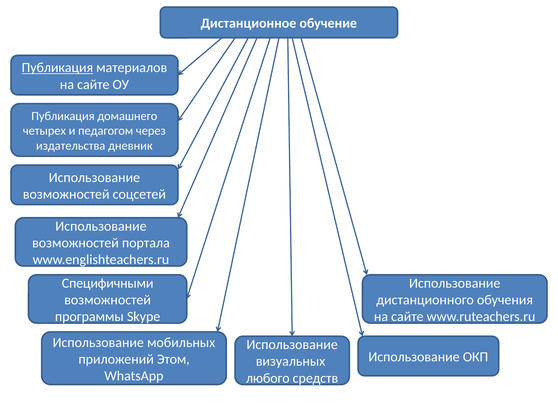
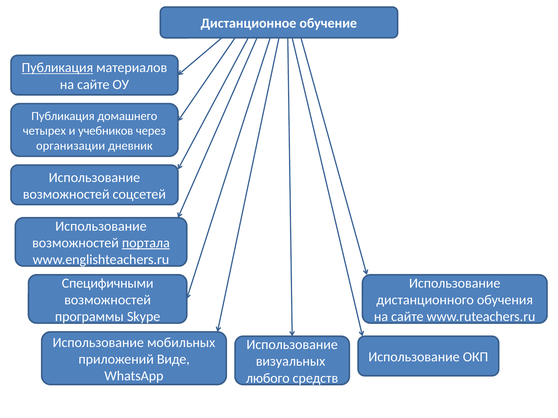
педагогом: педагогом -> учебников (106, 131)
издательства: издательства -> организации (71, 146)
портала underline: none -> present (146, 243)
Этом: Этом -> Виде (173, 360)
